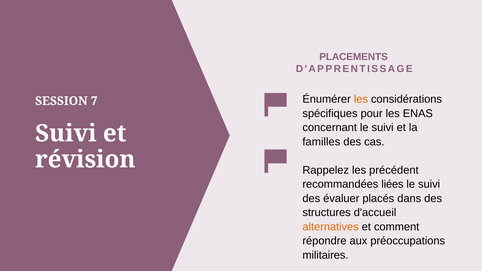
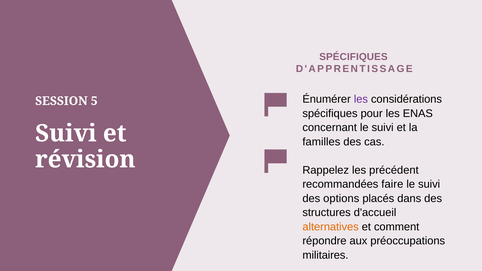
PLACEMENTS: PLACEMENTS -> SPÉCIFIQUES (353, 57)
les colour: orange -> purple (361, 99)
7: 7 -> 5 (94, 101)
liées: liées -> faire (392, 184)
évaluer: évaluer -> options (341, 199)
